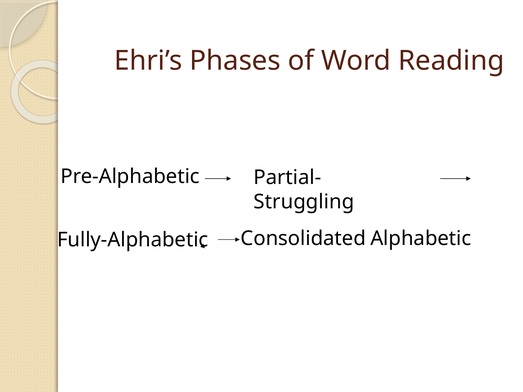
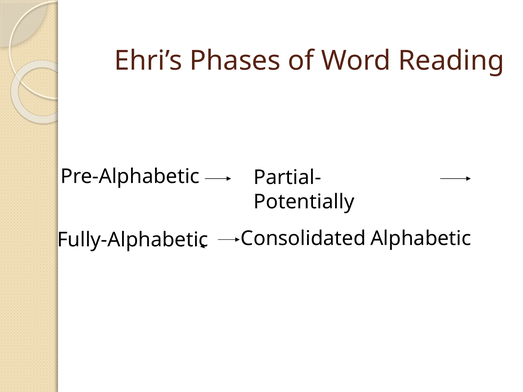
Struggling: Struggling -> Potentially (304, 202)
